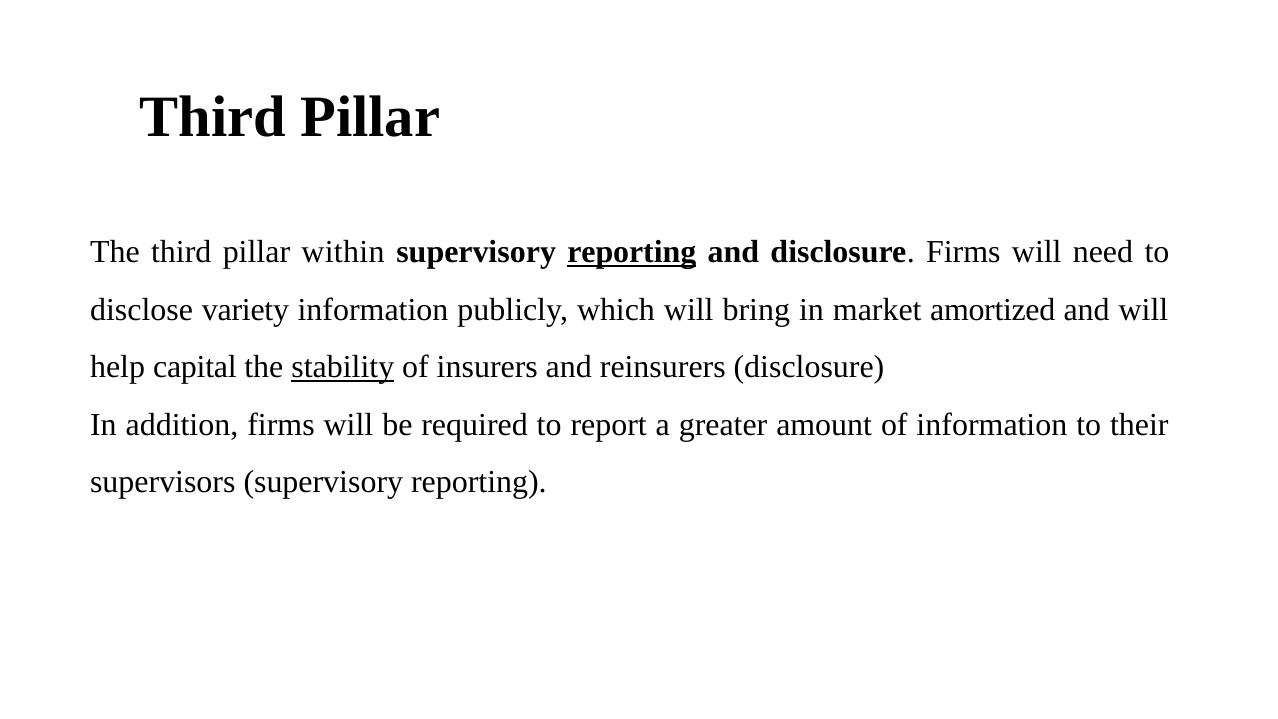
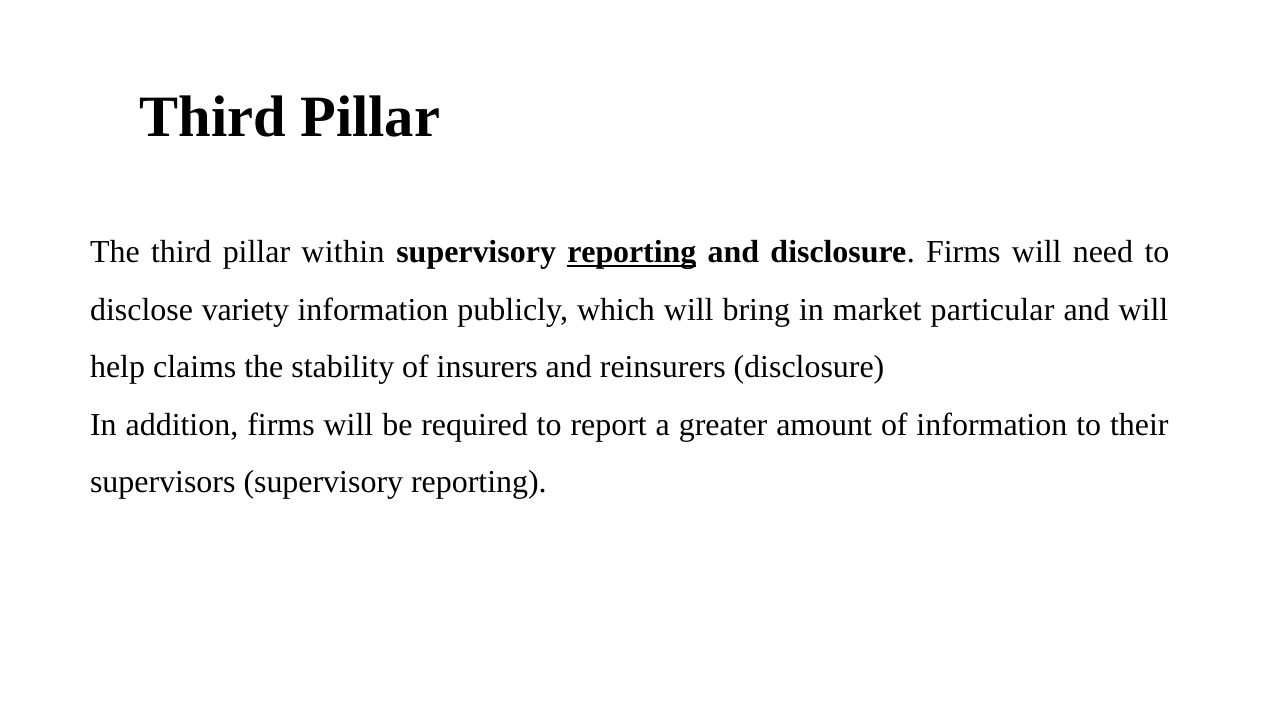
amortized: amortized -> particular (993, 310)
capital: capital -> claims (195, 367)
stability underline: present -> none (343, 367)
